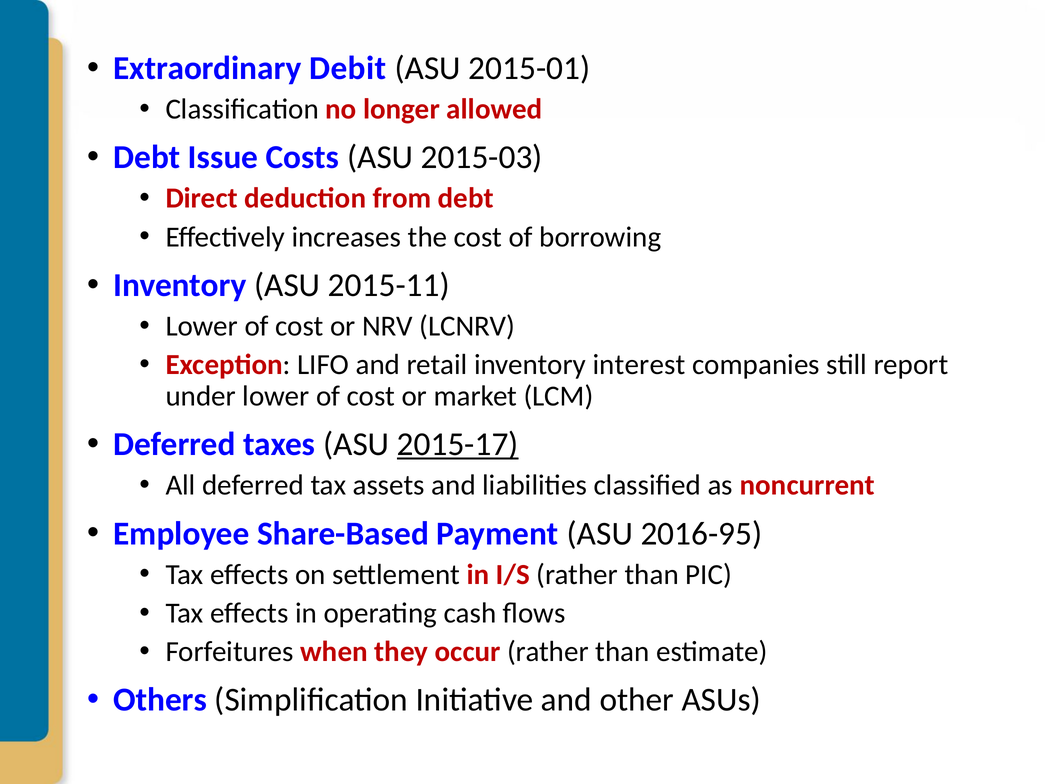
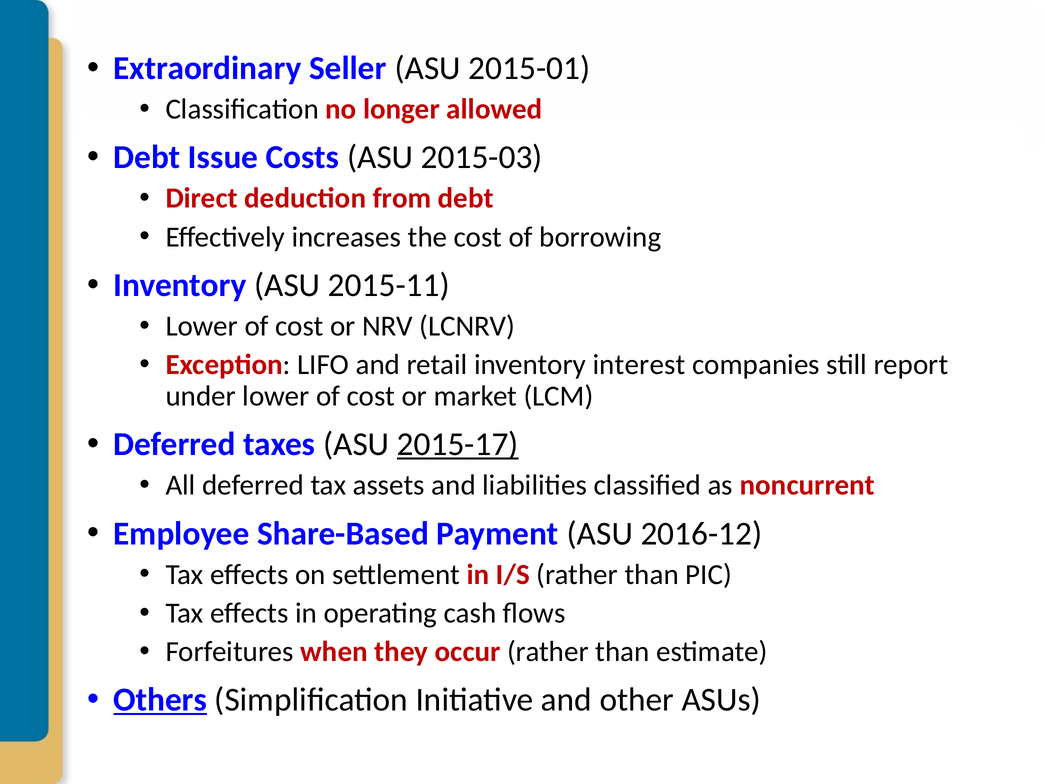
Debit: Debit -> Seller (348, 68)
2016-95: 2016-95 -> 2016-12 (701, 533)
Others underline: none -> present (160, 700)
